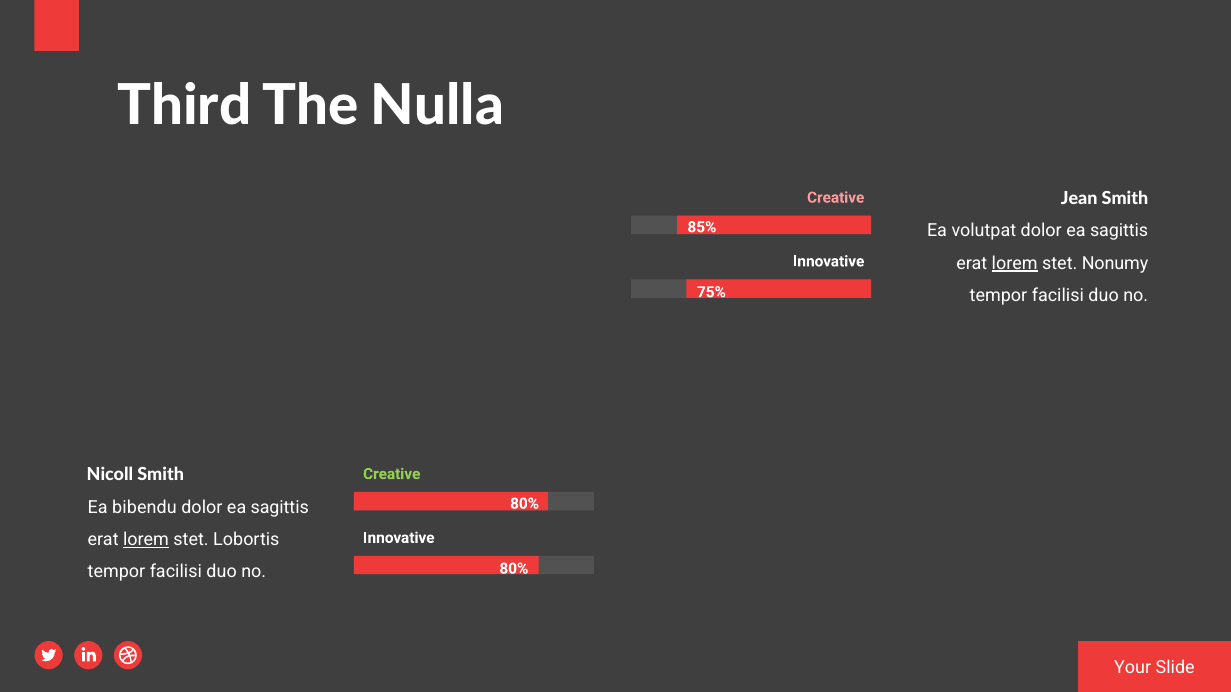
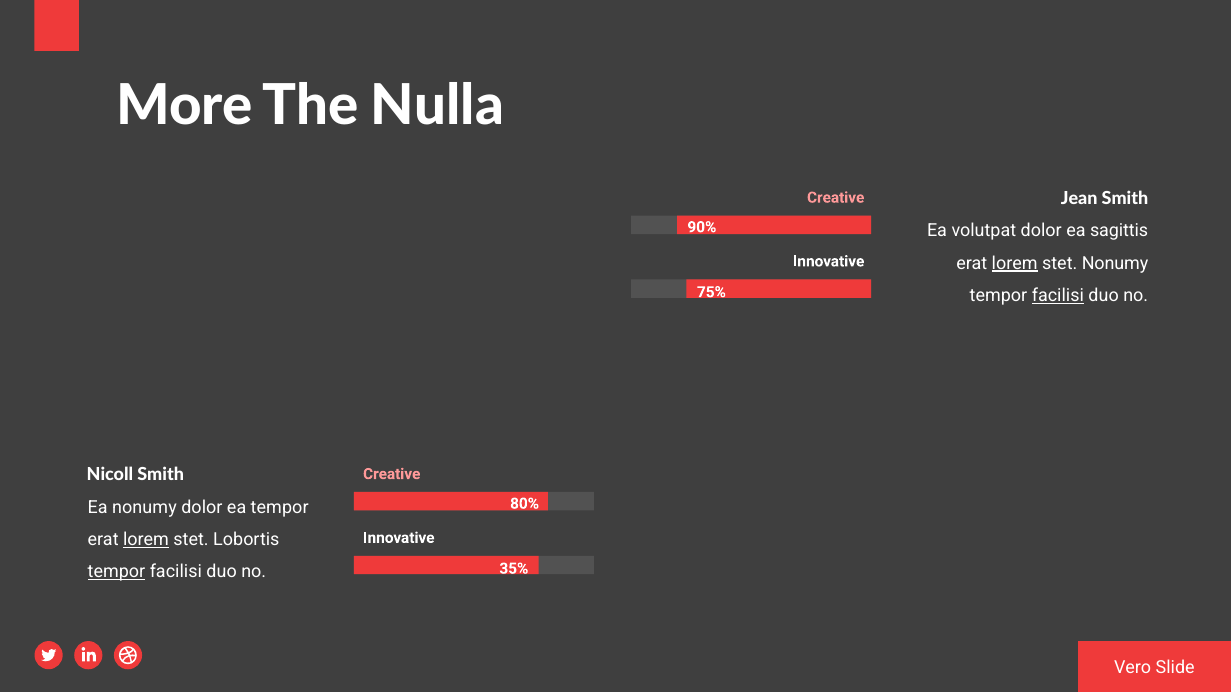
Third: Third -> More (184, 106)
85%: 85% -> 90% (702, 227)
facilisi underline: none -> present (1058, 296)
Creative colour: light green -> pink (392, 474)
Ea bibendu: bibendu -> nonumy (144, 508)
sagittis: sagittis -> tempor (280, 508)
80%: 80% -> 35% (514, 569)
tempor underline: none -> present (116, 572)
Your: Your -> Vero (1133, 668)
